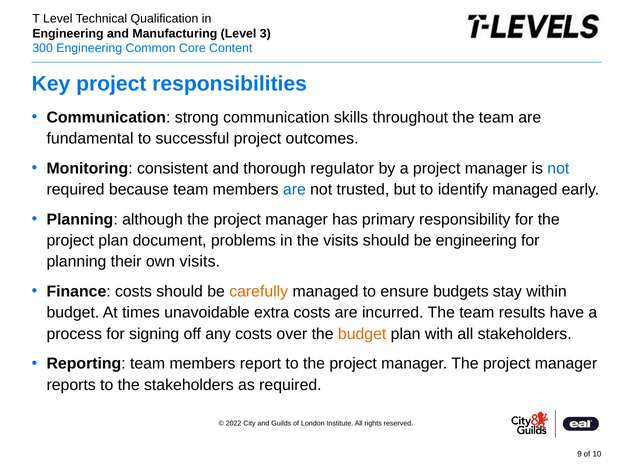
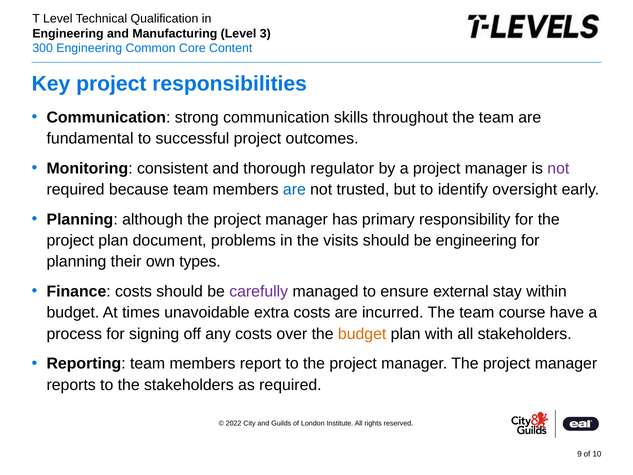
not colour: blue -> purple (558, 168)
identify managed: managed -> oversight (525, 189)
own visits: visits -> types (200, 262)
carefully colour: orange -> purple (259, 291)
budgets: budgets -> external (461, 291)
results: results -> course (522, 313)
